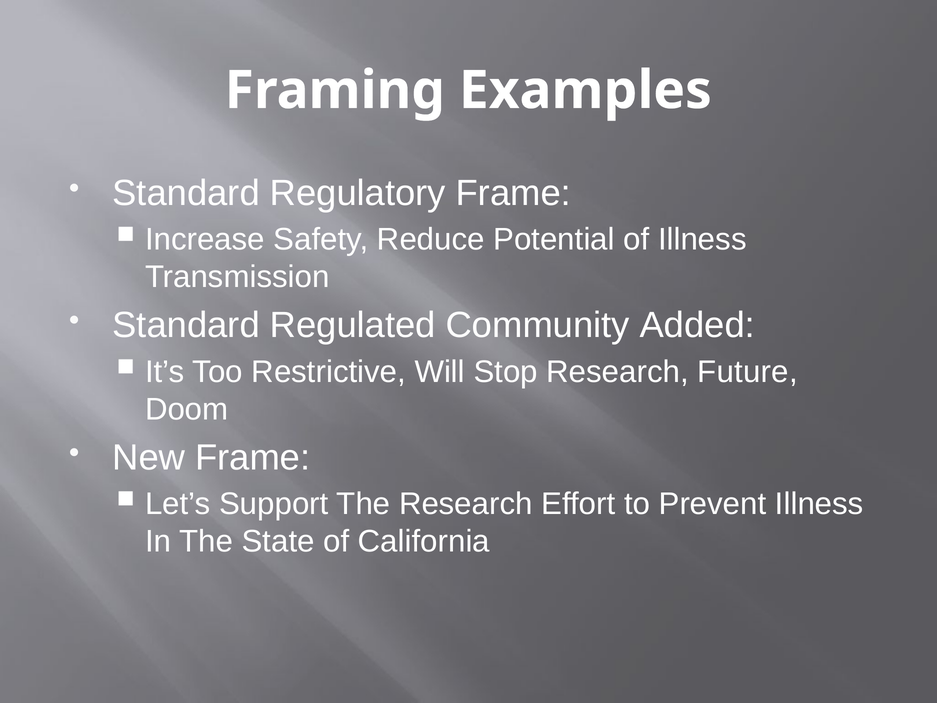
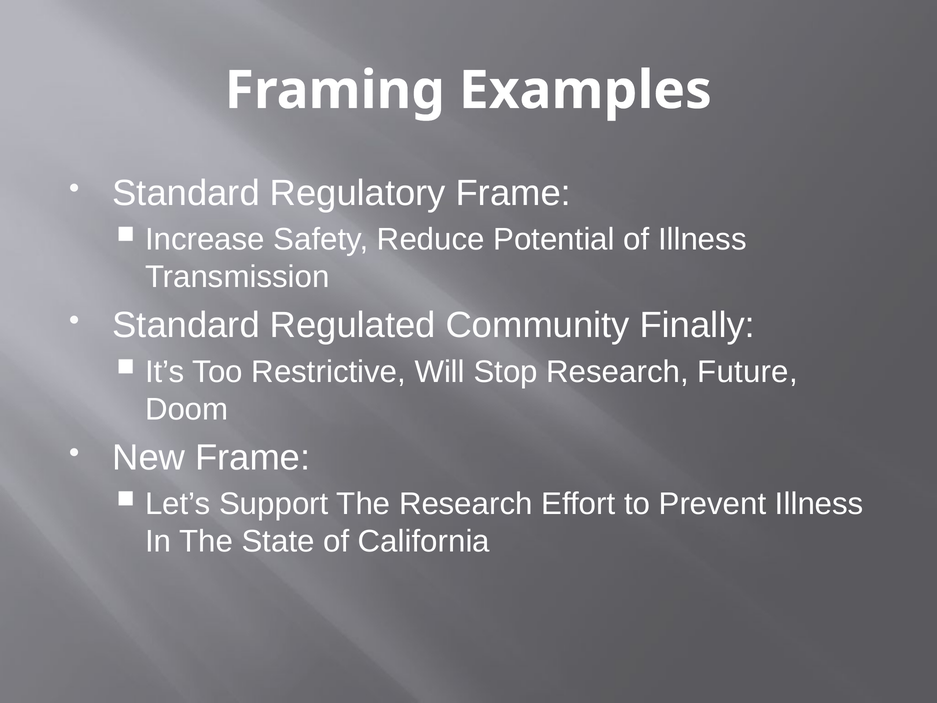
Added: Added -> Finally (697, 325)
